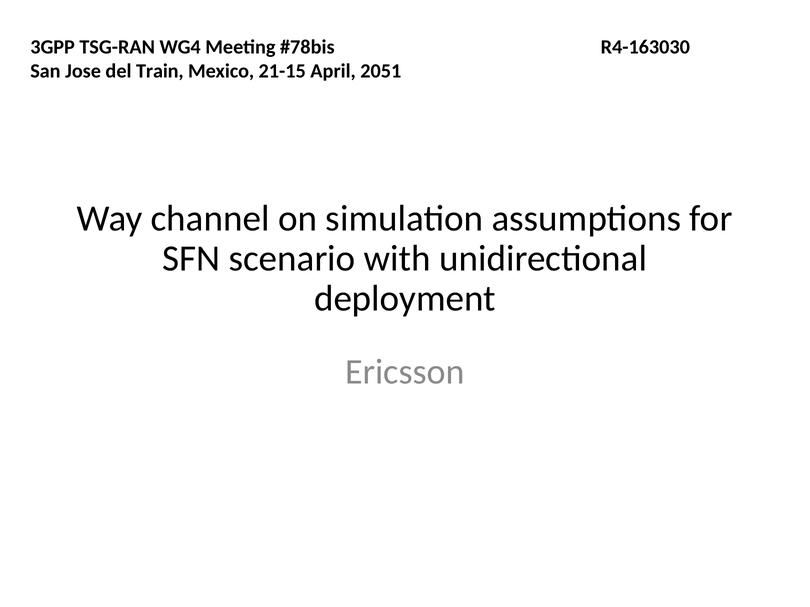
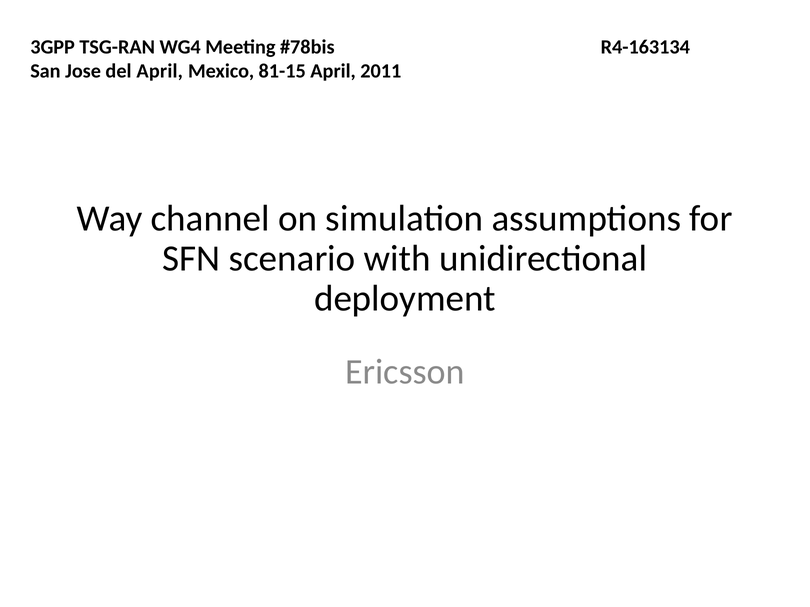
R4-163030: R4-163030 -> R4-163134 (645, 47)
del Train: Train -> April (160, 71)
21-15: 21-15 -> 81-15 (282, 71)
2051: 2051 -> 2011 (381, 71)
